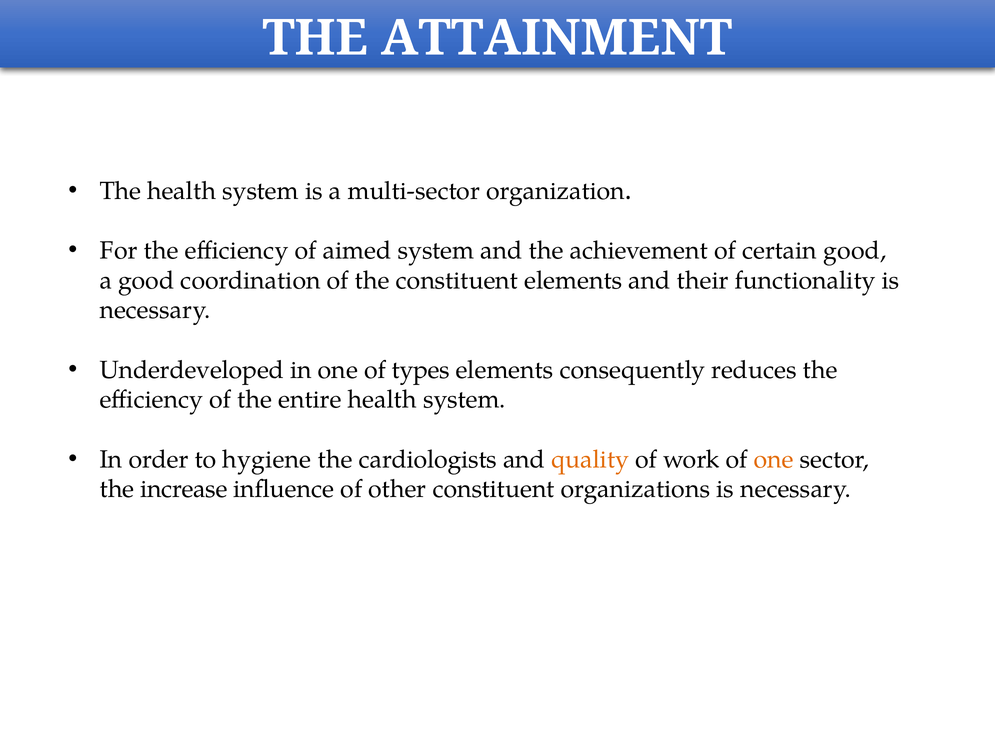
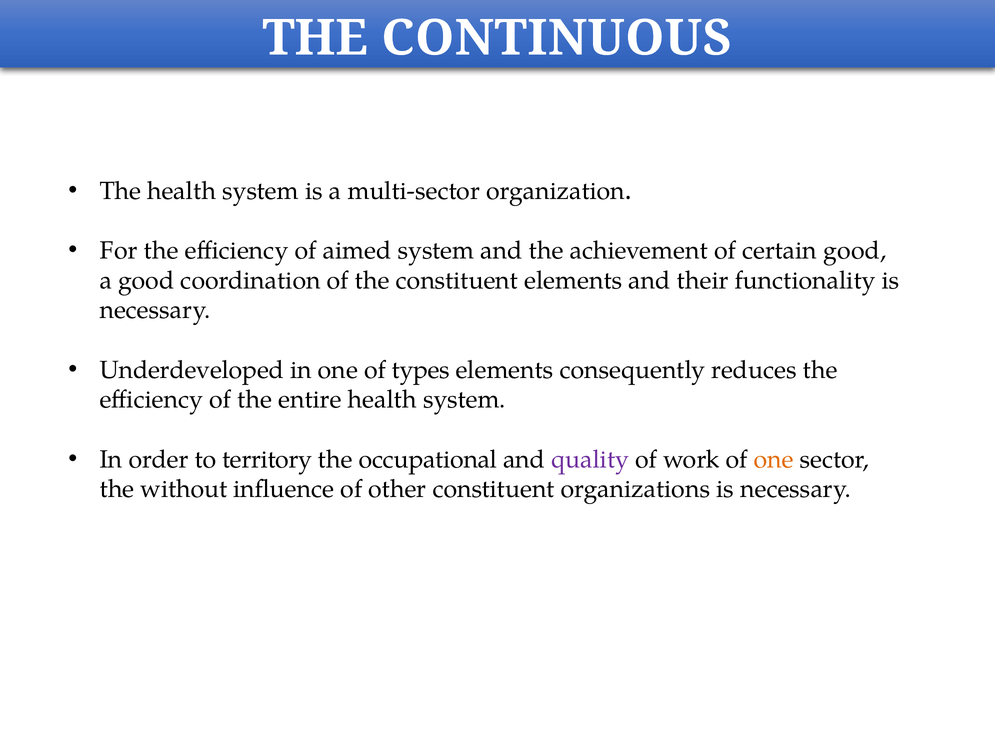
ATTAINMENT: ATTAINMENT -> CONTINUOUS (556, 38)
hygiene: hygiene -> territory (267, 460)
cardiologists: cardiologists -> occupational (428, 460)
quality colour: orange -> purple (590, 460)
increase: increase -> without (184, 489)
